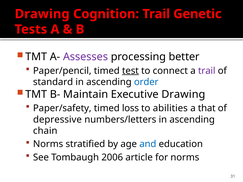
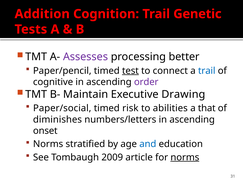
Drawing: Drawing -> Addition (42, 14)
trail colour: purple -> blue (207, 71)
standard: standard -> cognitive (53, 82)
order colour: blue -> purple (146, 82)
Paper/safety: Paper/safety -> Paper/social (62, 108)
loss: loss -> risk (130, 108)
depressive: depressive -> diminishes (57, 120)
chain: chain -> onset (45, 131)
2006: 2006 -> 2009 (112, 158)
norms underline: none -> present (185, 158)
